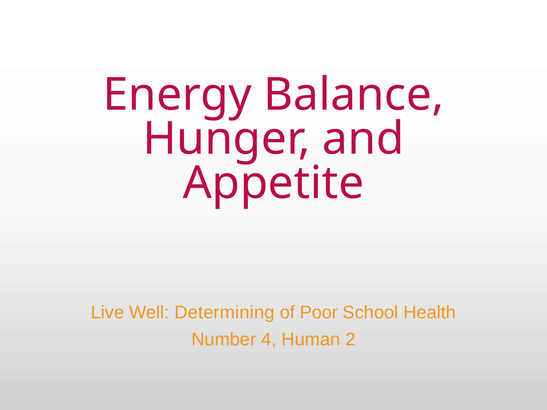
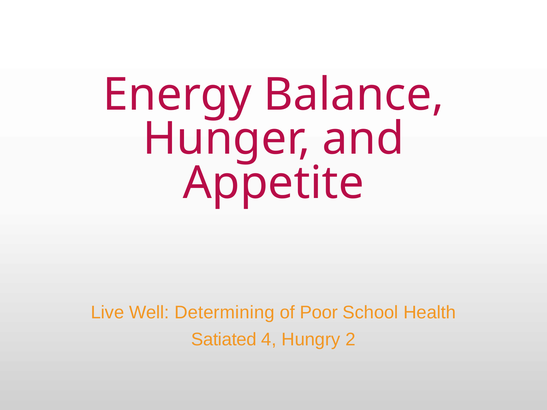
Number: Number -> Satiated (224, 340)
Human: Human -> Hungry (311, 340)
